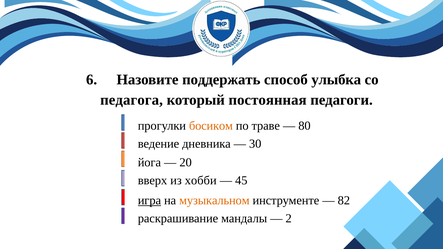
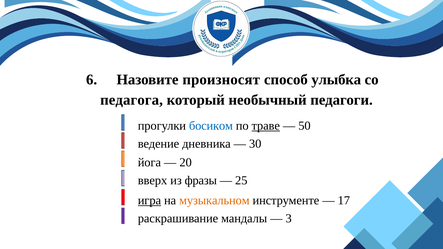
поддержать: поддержать -> произносят (221, 80)
постоянная: постоянная -> необычный (268, 100)
босиком colour: orange -> blue (211, 126)
траве underline: none -> present (266, 126)
80: 80 -> 50 (304, 126)
хобби: хобби -> фразы (201, 180)
45: 45 -> 25 (241, 180)
82: 82 -> 17 (344, 201)
2: 2 -> 3 (289, 219)
